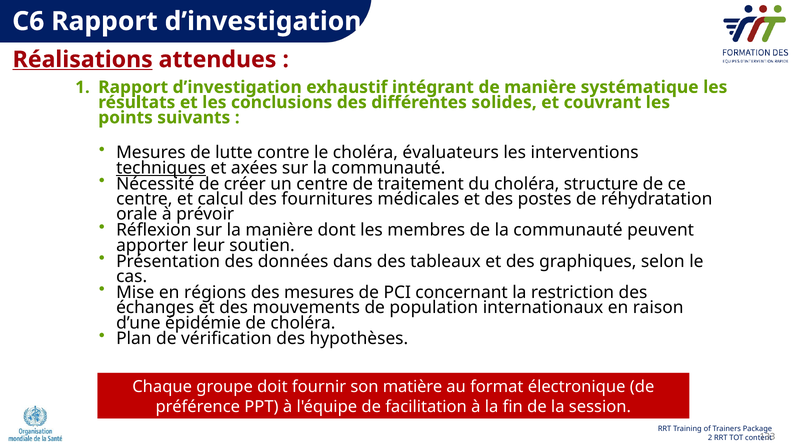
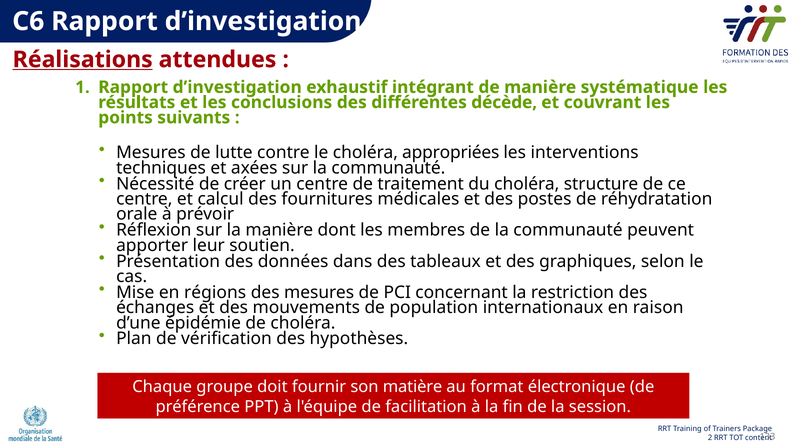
solides: solides -> décède (504, 102)
évaluateurs: évaluateurs -> appropriées (451, 153)
techniques underline: present -> none (161, 168)
